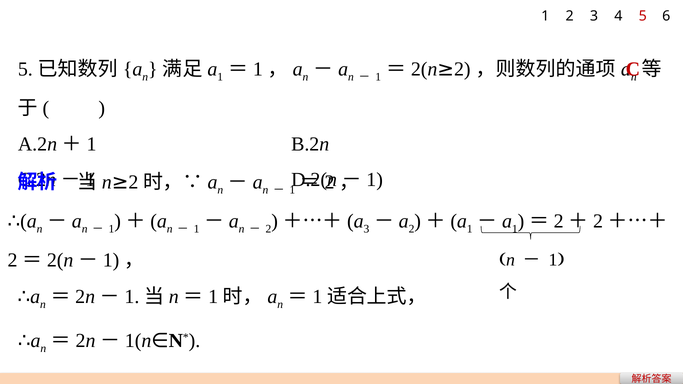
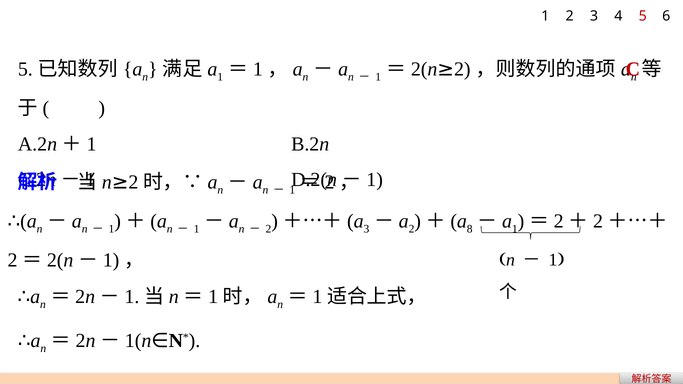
1: 1 -> 8 (470, 229)
